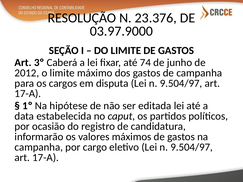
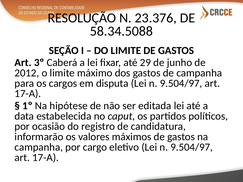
03.97.9000: 03.97.9000 -> 58.34.5088 (121, 31)
74: 74 -> 29 (145, 63)
